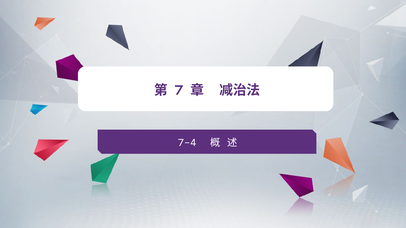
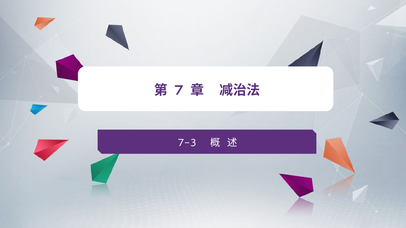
7-4: 7-4 -> 7-3 (187, 143)
